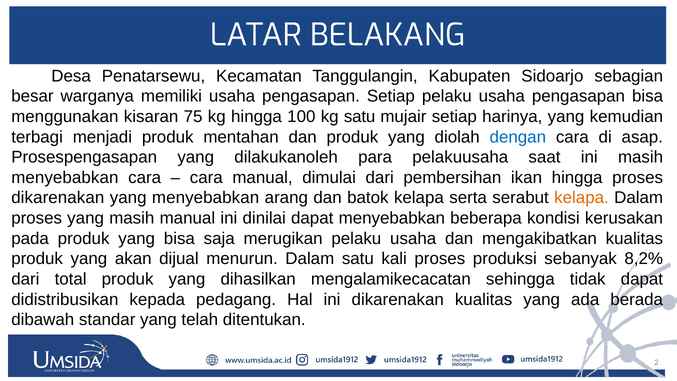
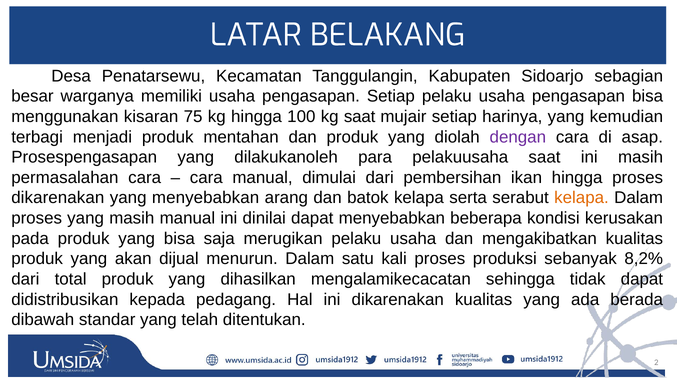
kg satu: satu -> saat (360, 117)
dengan colour: blue -> purple (518, 137)
menyebabkan: menyebabkan -> permasalahan (65, 177)
